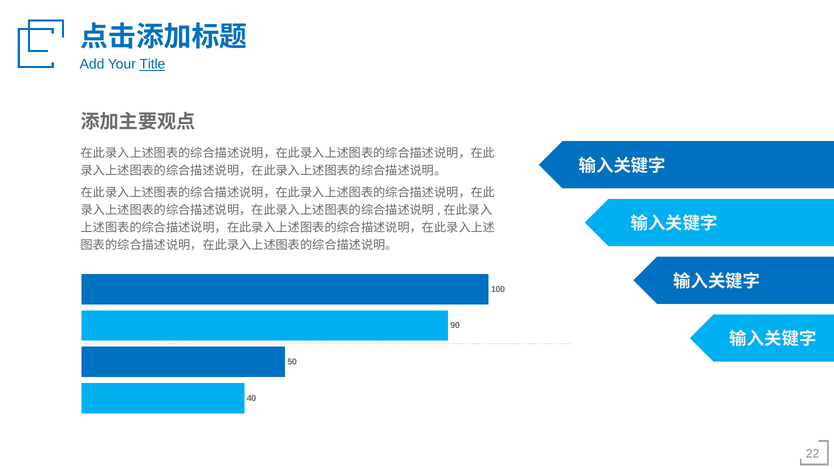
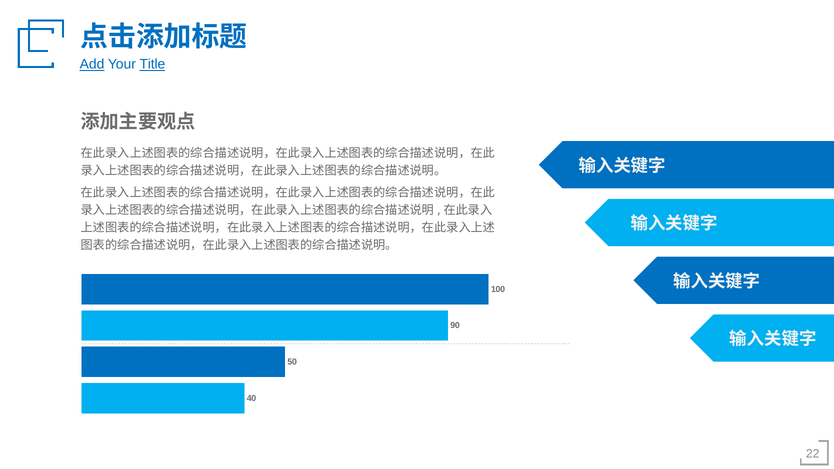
Add underline: none -> present (92, 64)
